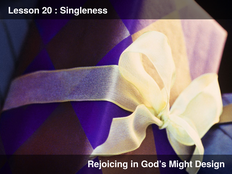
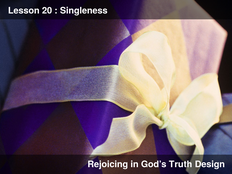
Might: Might -> Truth (181, 164)
